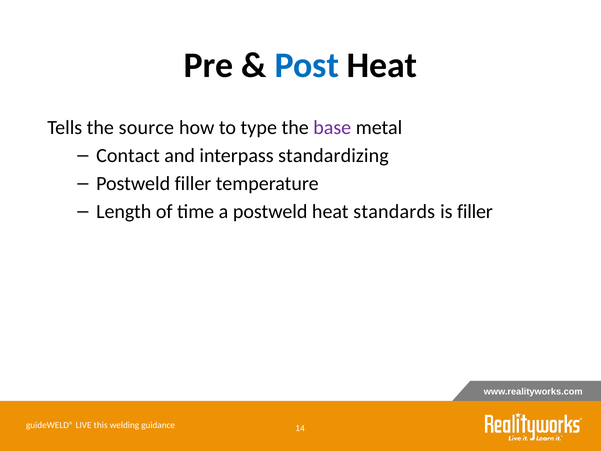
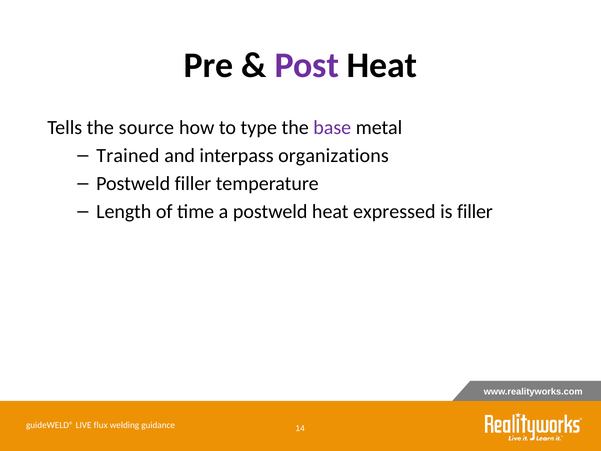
Post colour: blue -> purple (307, 65)
Contact: Contact -> Trained (128, 156)
standardizing: standardizing -> organizations (333, 156)
standards: standards -> expressed (394, 212)
this: this -> flux (101, 425)
